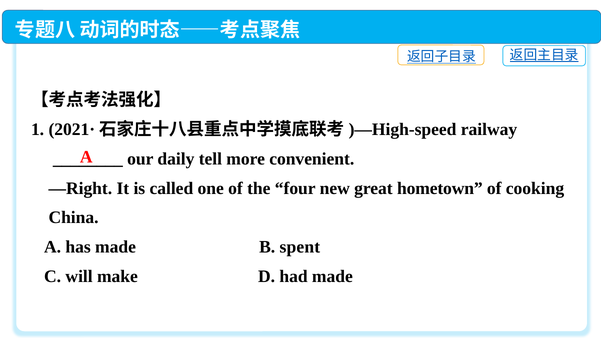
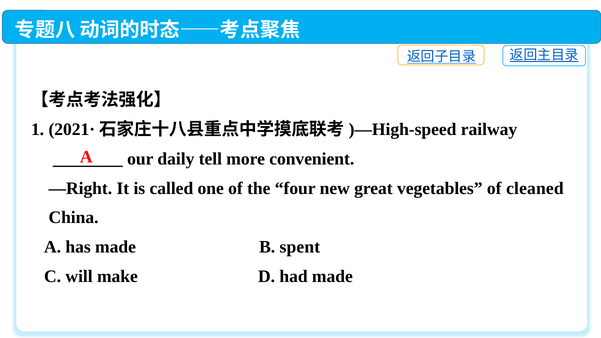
hometown: hometown -> vegetables (440, 188)
cooking: cooking -> cleaned (535, 188)
